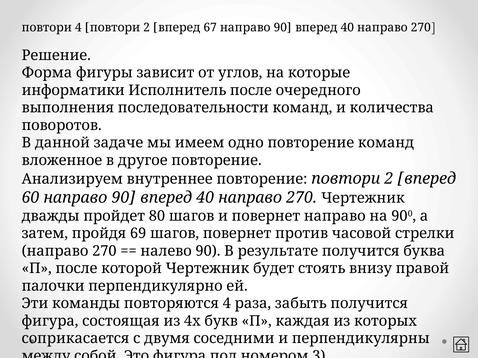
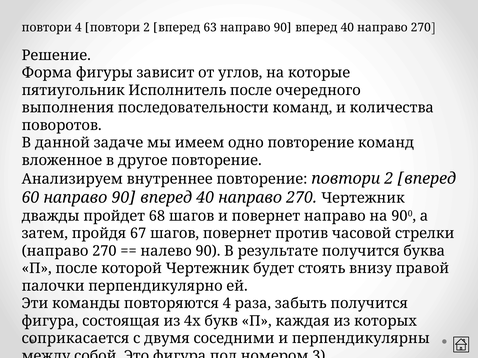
67: 67 -> 63 (210, 28)
информатики: информатики -> пятиугольник (73, 90)
80: 80 -> 68 (157, 216)
69: 69 -> 67 (138, 234)
